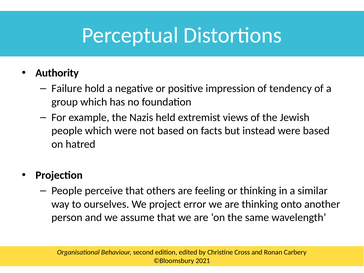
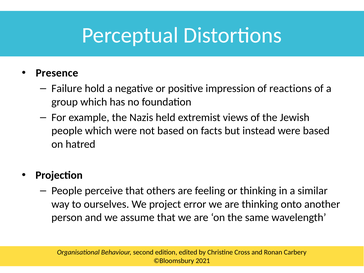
Authority: Authority -> Presence (57, 73)
tendency: tendency -> reactions (291, 89)
